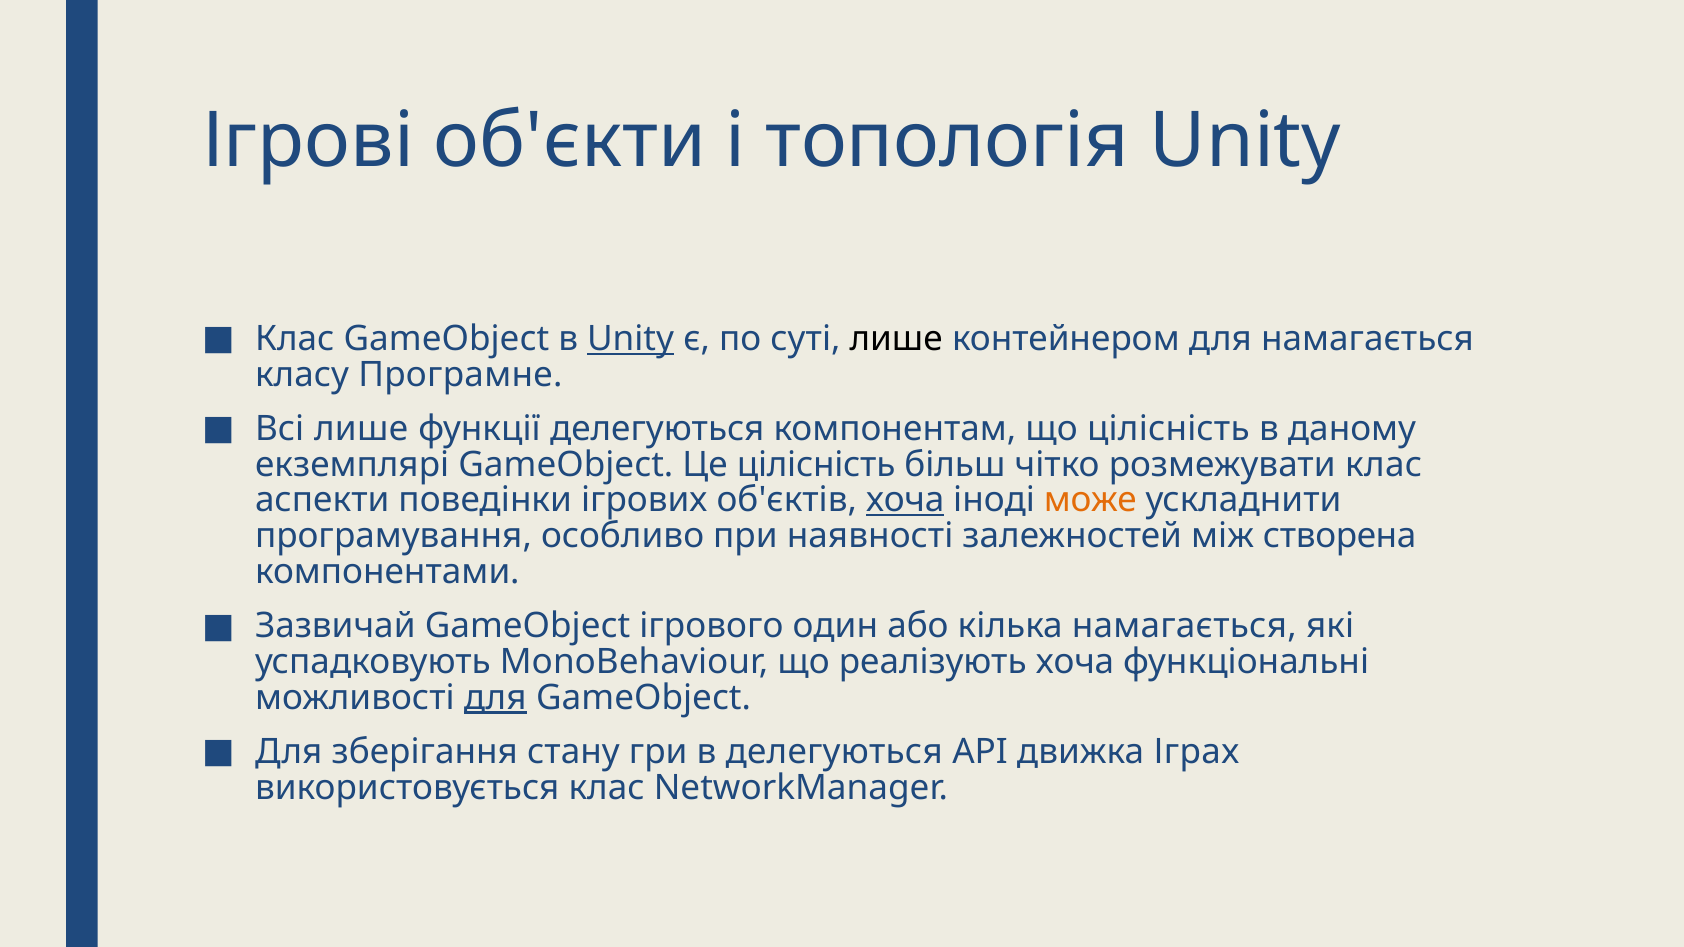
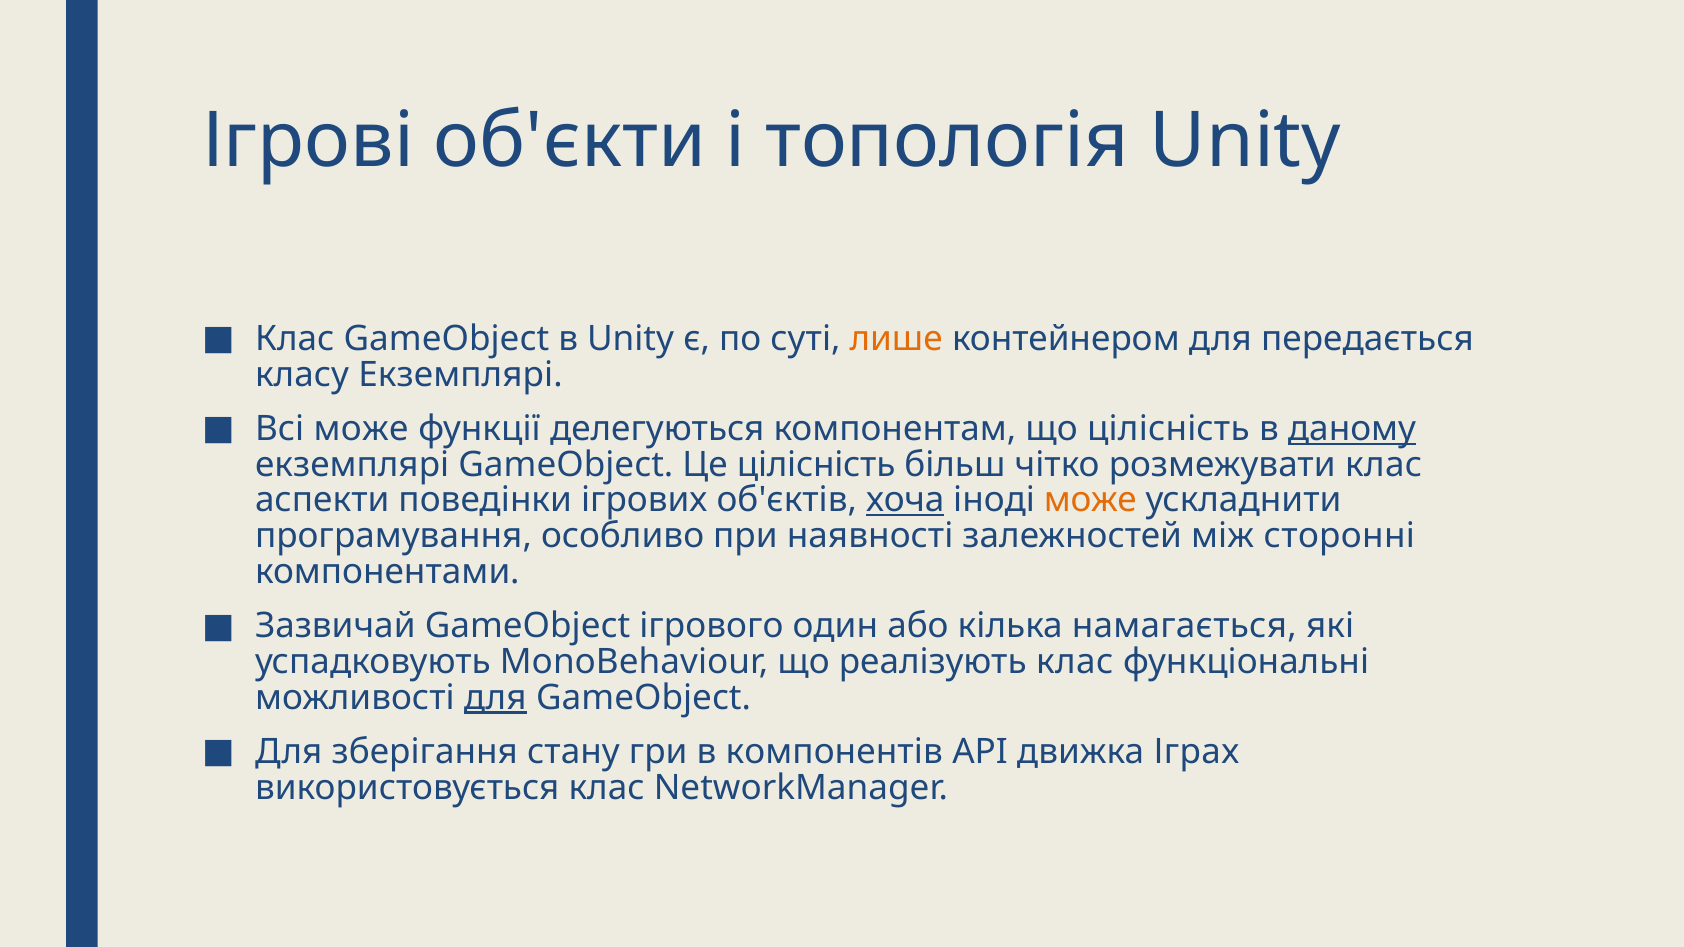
Unity underline: present -> none (631, 339)
лише colour: black -> orange (896, 339)
для намагається: намагається -> передається (1368, 339)
класу Програмне: Програмне -> Екземплярі (460, 375)
Всі лише: лише -> може (361, 429)
даному underline: none -> present (1352, 429)
створена: створена -> сторонні (1339, 536)
реалізують хоча: хоча -> клас (1075, 662)
в делегуються: делегуються -> компонентів (834, 752)
